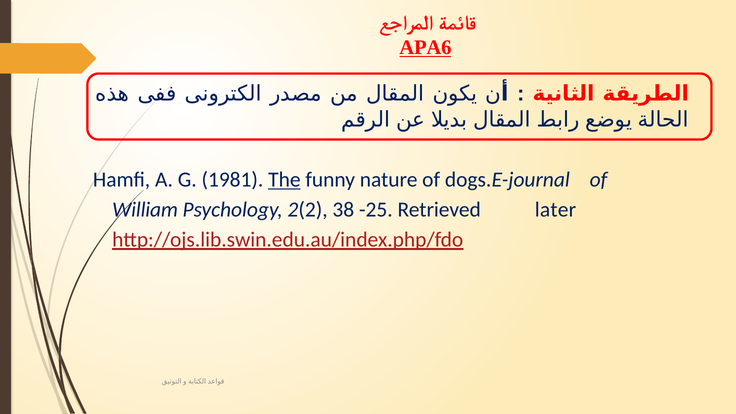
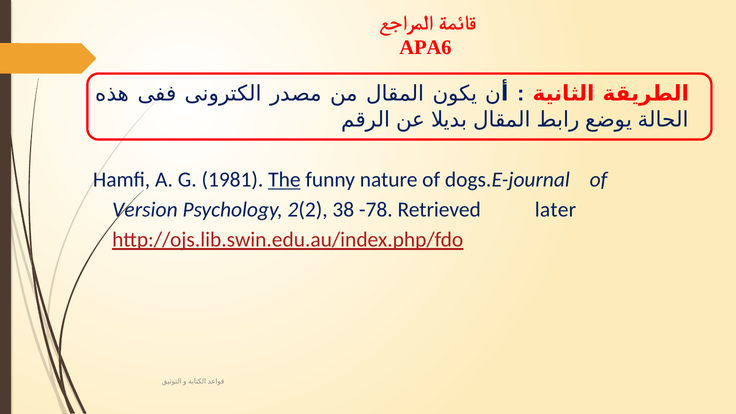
APA6 underline: present -> none (425, 48)
William: William -> Version (145, 210)
-25: -25 -> -78 (376, 210)
